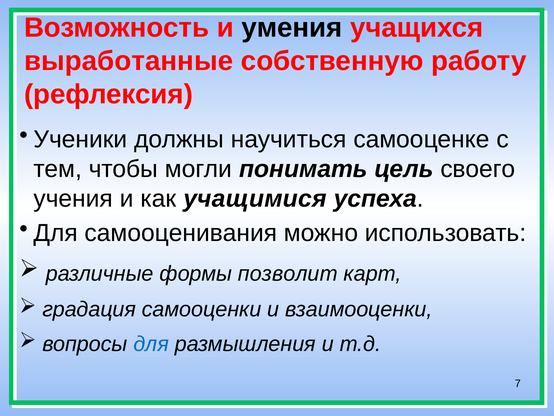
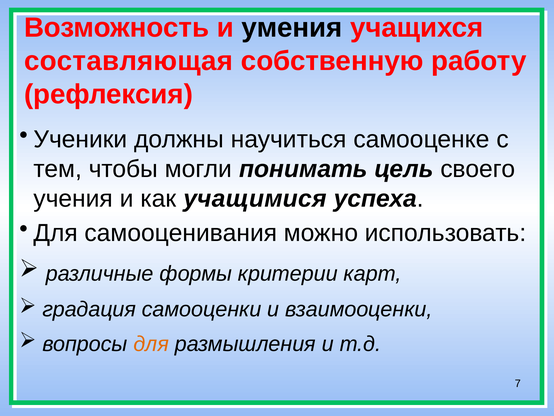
выработанные: выработанные -> составляющая (129, 61)
позволит: позволит -> критерии (288, 273)
для colour: blue -> orange (151, 344)
